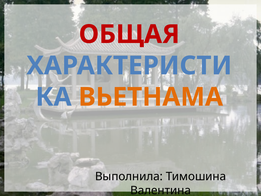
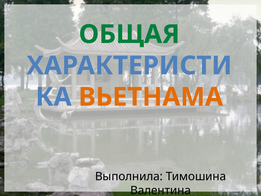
ОБЩАЯ colour: red -> green (129, 34)
